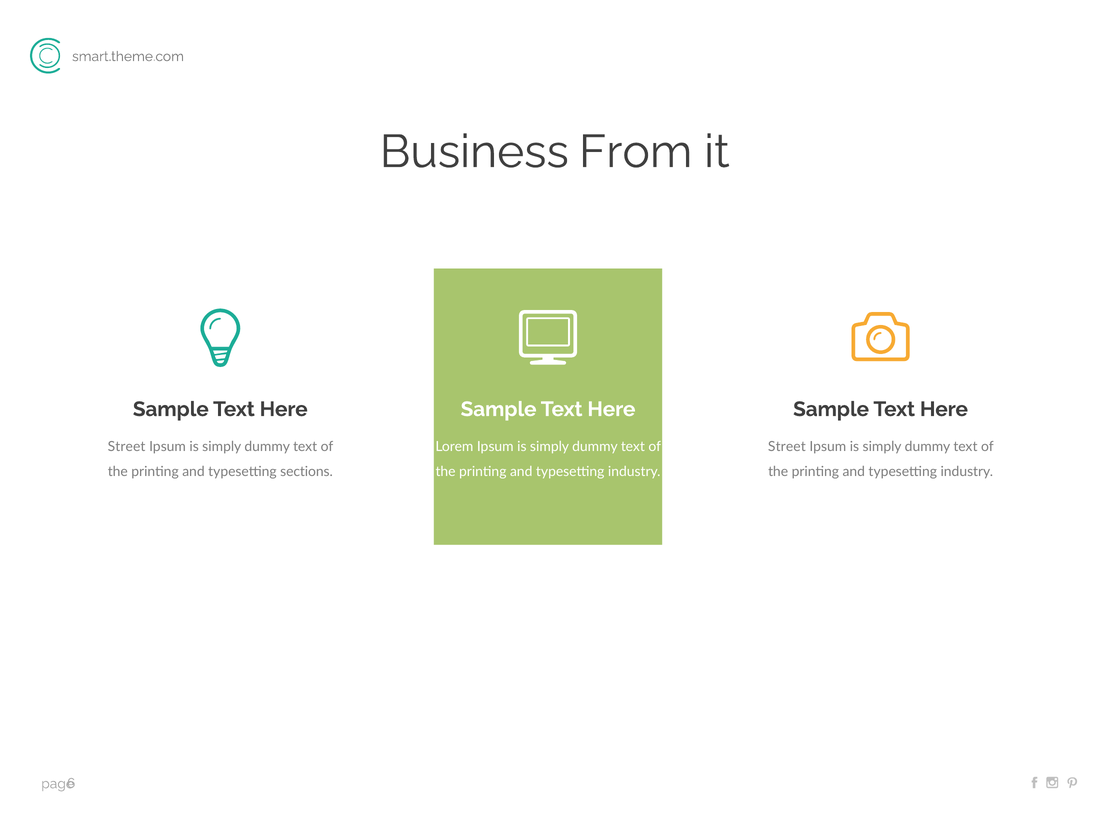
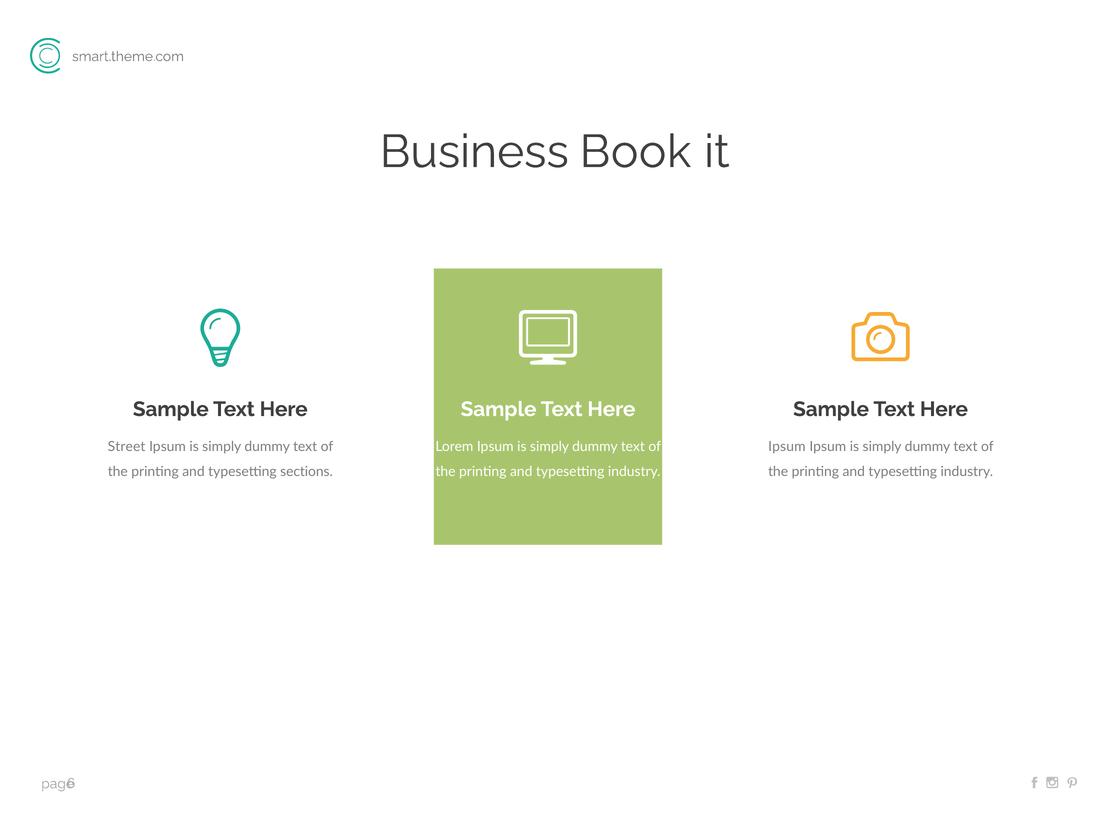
From: From -> Book (635, 152)
Street: Street -> Ipsum (787, 446)
